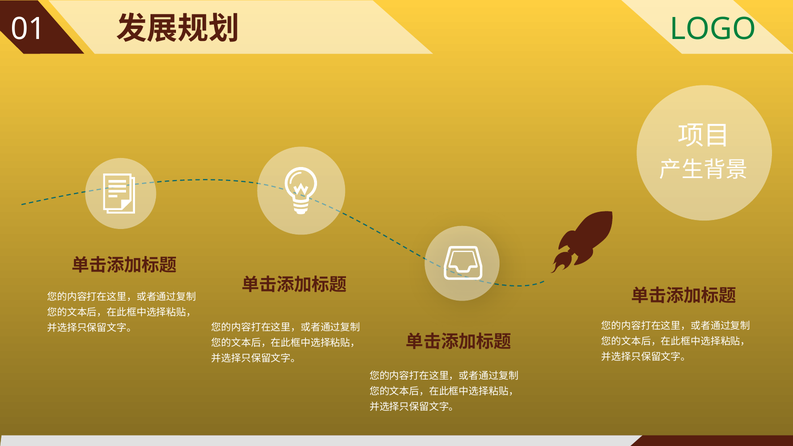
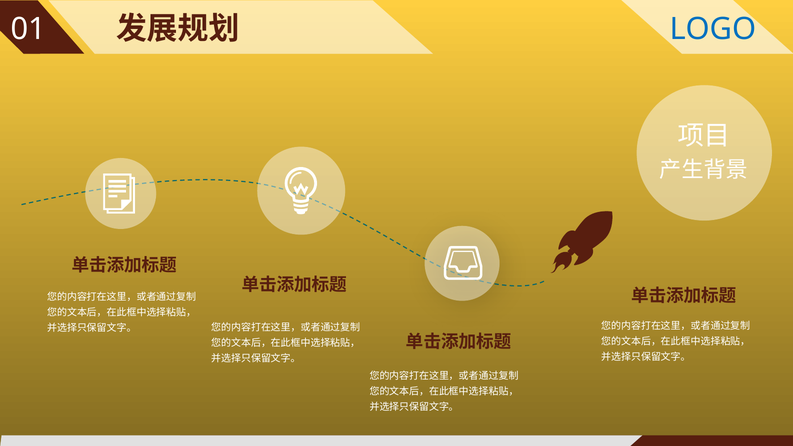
LOGO colour: green -> blue (713, 29)
